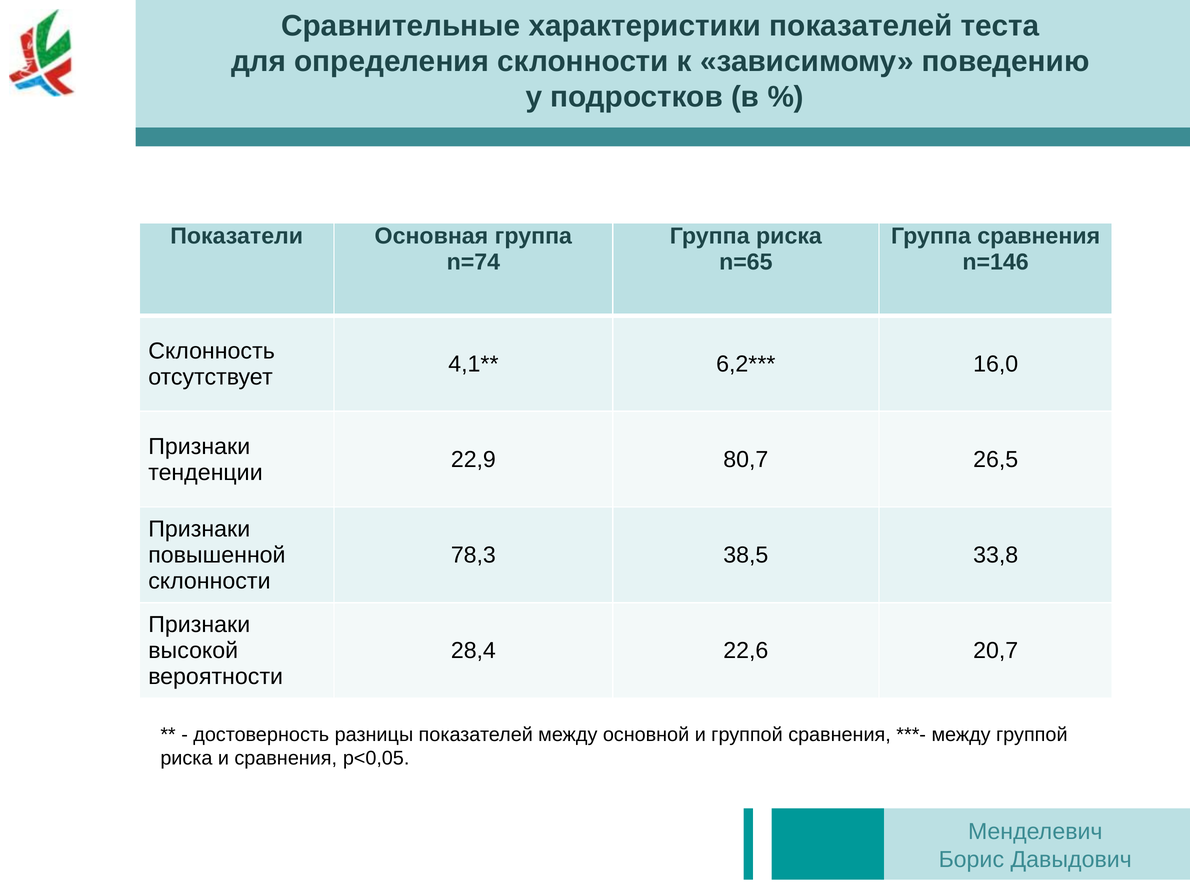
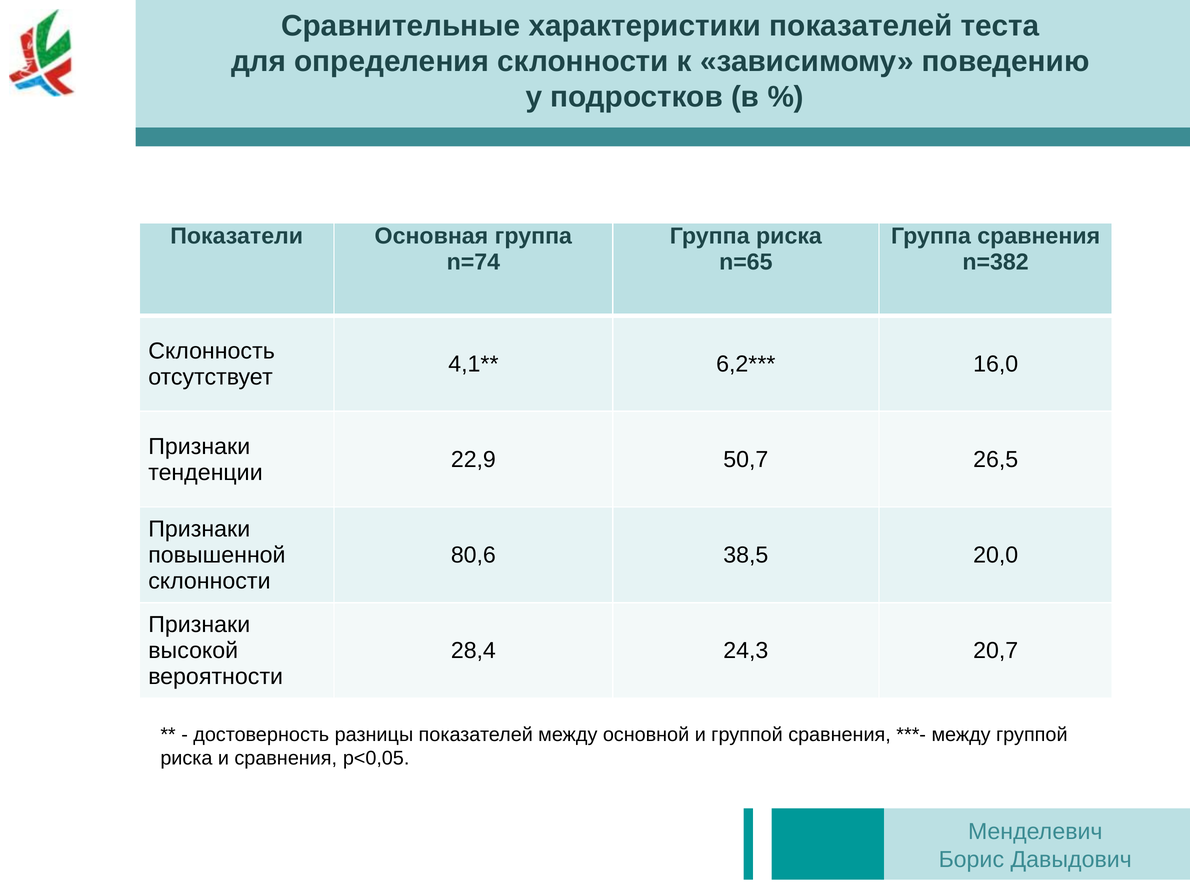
n=146: n=146 -> n=382 (996, 263)
80,7: 80,7 -> 50,7 (746, 460)
78,3: 78,3 -> 80,6 (473, 556)
33,8: 33,8 -> 20,0 (996, 556)
22,6: 22,6 -> 24,3 (746, 651)
